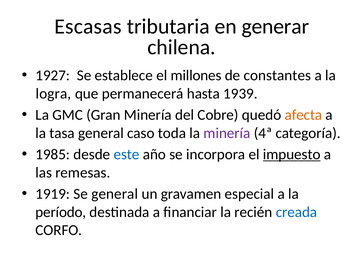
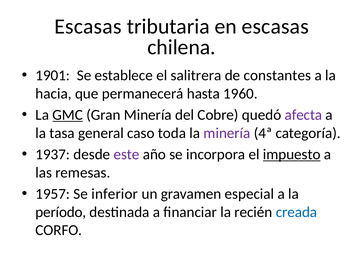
en generar: generar -> escasas (275, 26)
1927: 1927 -> 1901 (53, 75)
millones: millones -> salitrera (196, 75)
logra: logra -> hacia (53, 94)
1939: 1939 -> 1960 (240, 94)
GMC underline: none -> present (68, 115)
afecta colour: orange -> purple (303, 115)
1985: 1985 -> 1937 (53, 155)
este colour: blue -> purple (127, 155)
1919: 1919 -> 1957 (53, 194)
Se general: general -> inferior (115, 194)
